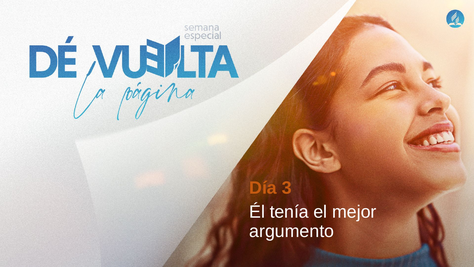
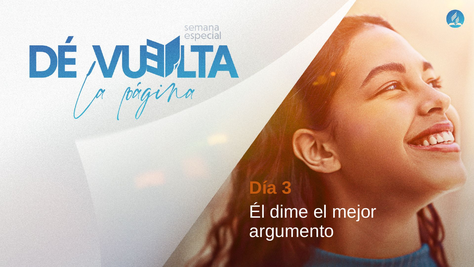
tenía: tenía -> dime (289, 212)
